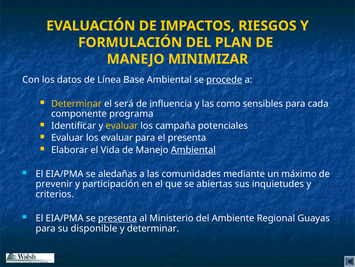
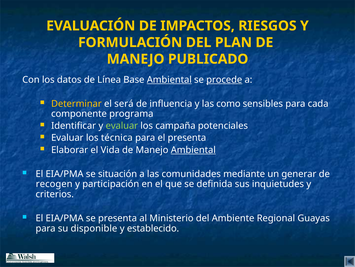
MINIMIZAR: MINIMIZAR -> PUBLICADO (208, 59)
Ambiental underline: none -> present (169, 79)
evaluar colour: yellow -> light green (122, 126)
los evaluar: evaluar -> técnica (117, 138)
aledañas: aledañas -> situación (118, 173)
máximo: máximo -> generar (299, 173)
prevenir: prevenir -> recogen (54, 184)
abiertas: abiertas -> definida (214, 184)
presenta underline: present -> none (118, 218)
y determinar: determinar -> establecido (153, 228)
